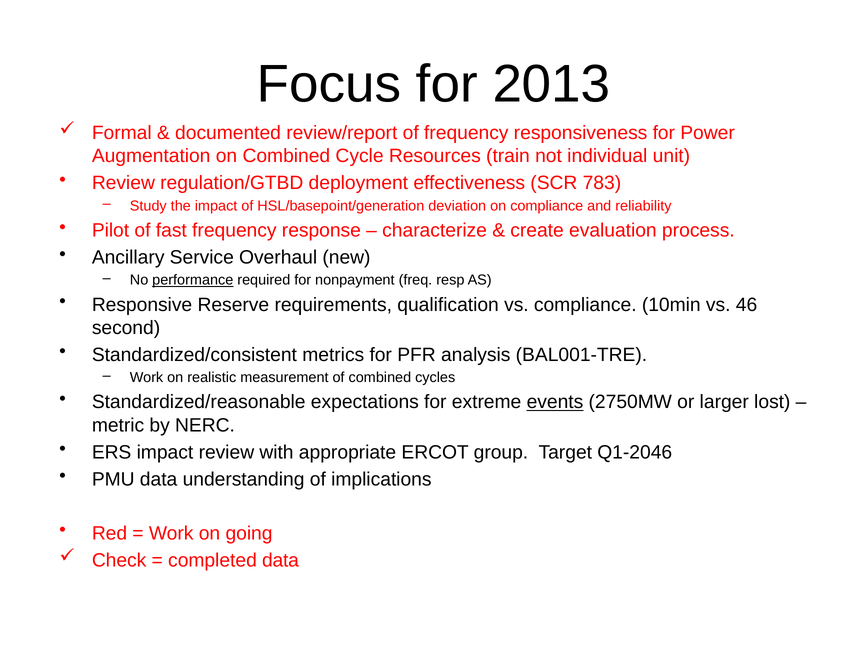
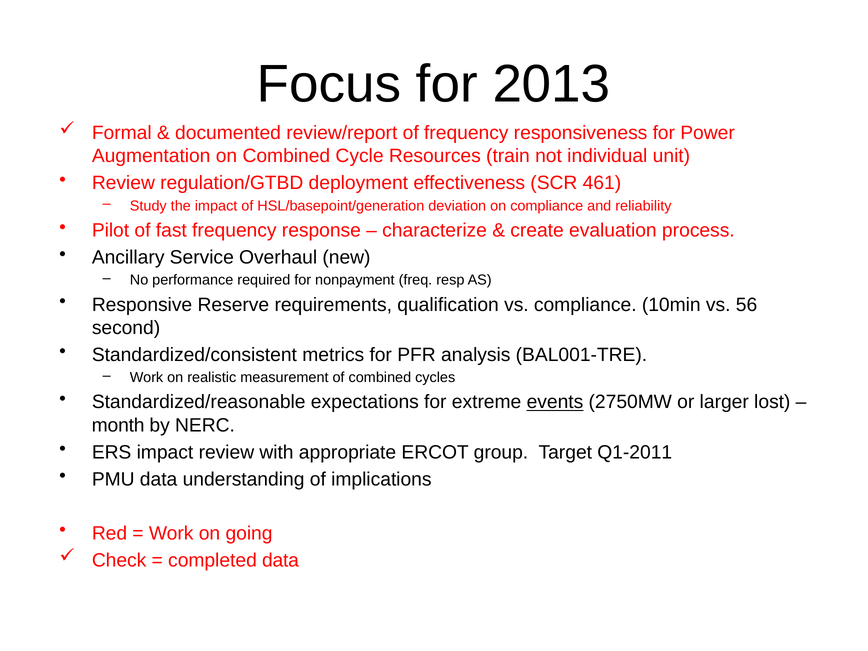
783: 783 -> 461 (602, 183)
performance underline: present -> none (193, 280)
46: 46 -> 56 (747, 305)
metric: metric -> month (118, 425)
Q1-2046: Q1-2046 -> Q1-2011 (635, 452)
